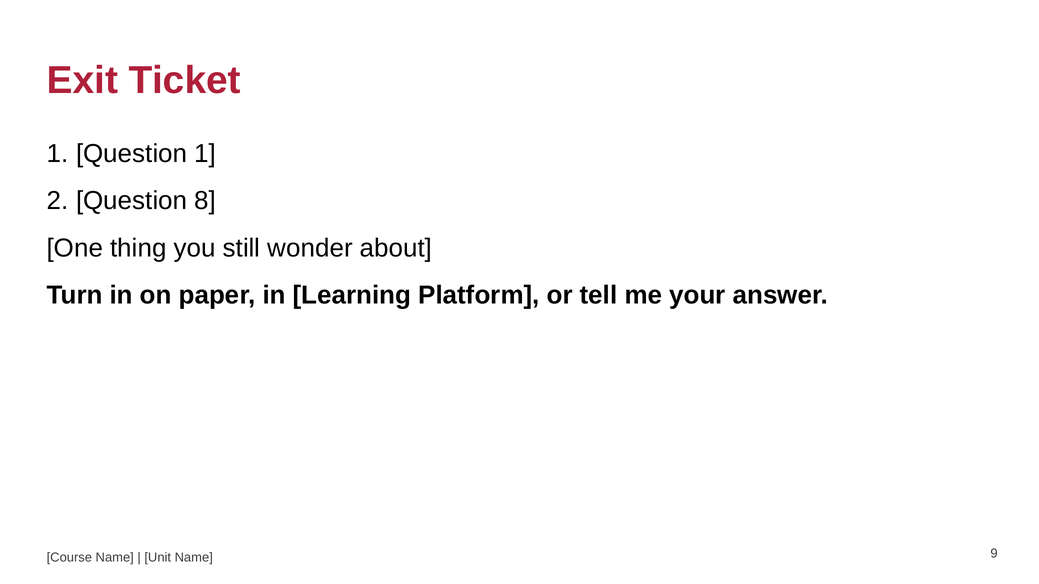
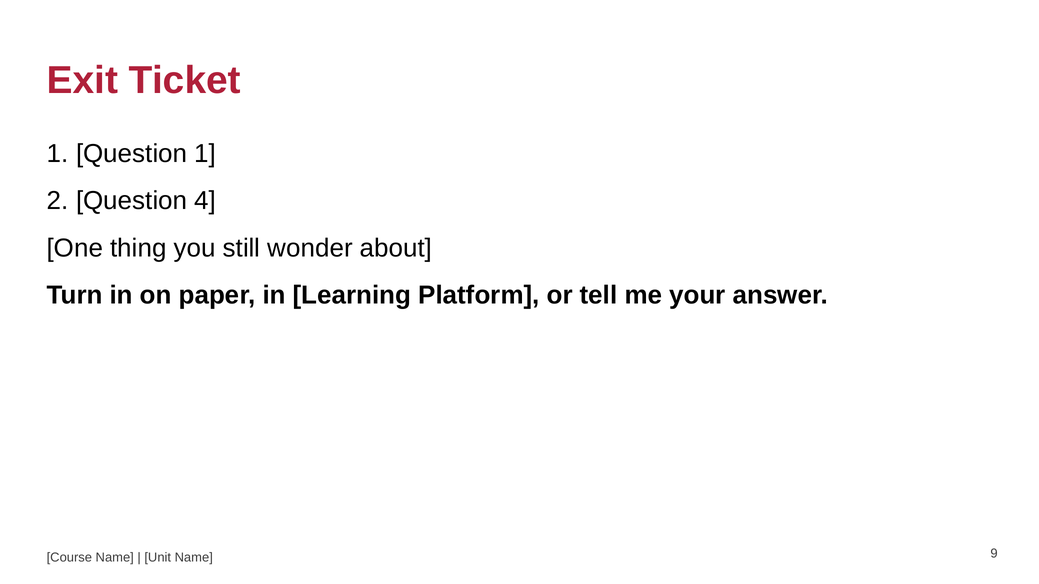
8: 8 -> 4 (205, 201)
